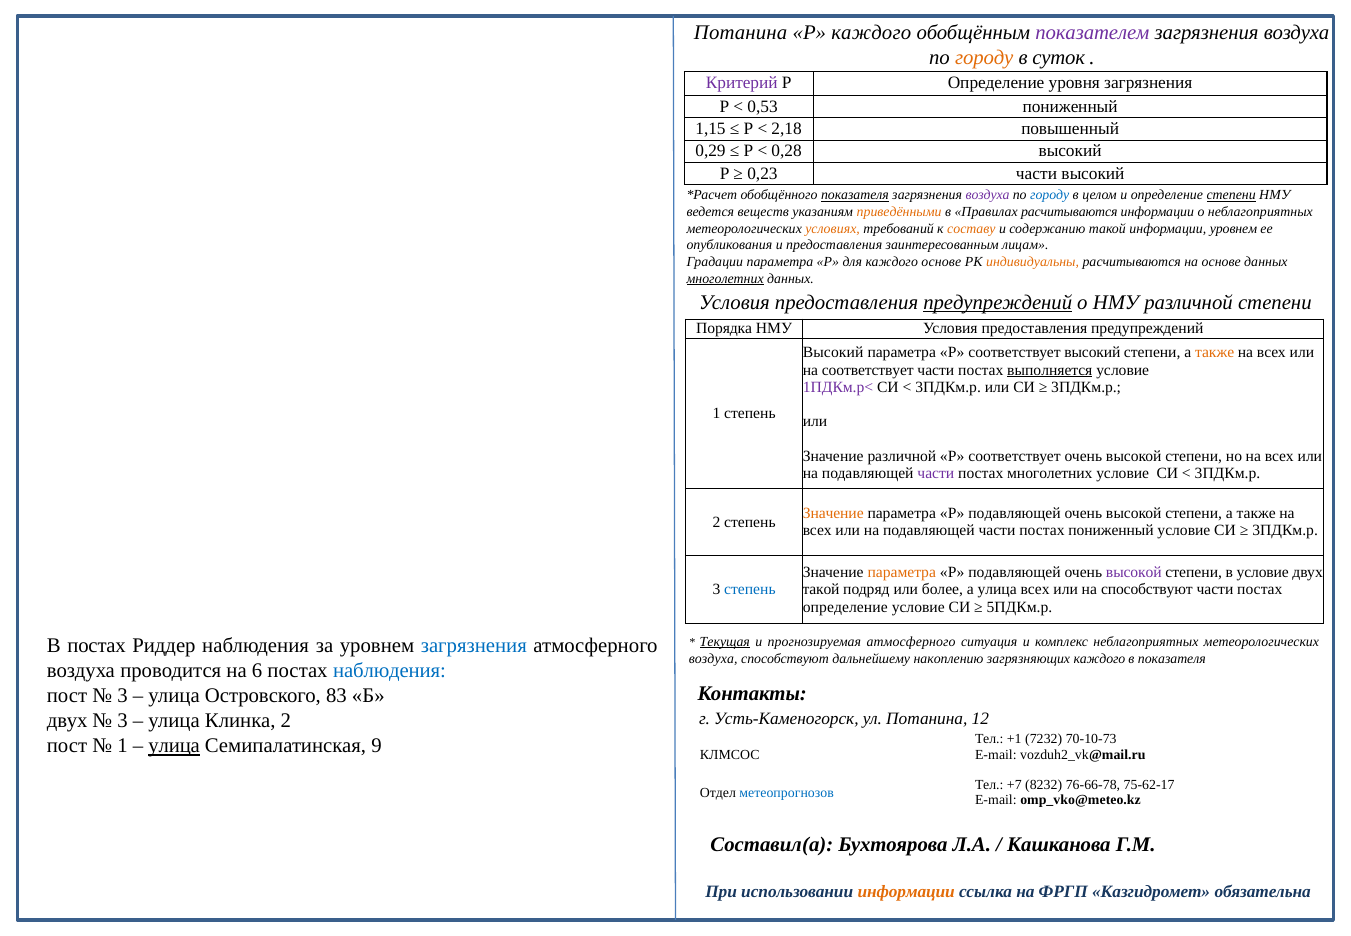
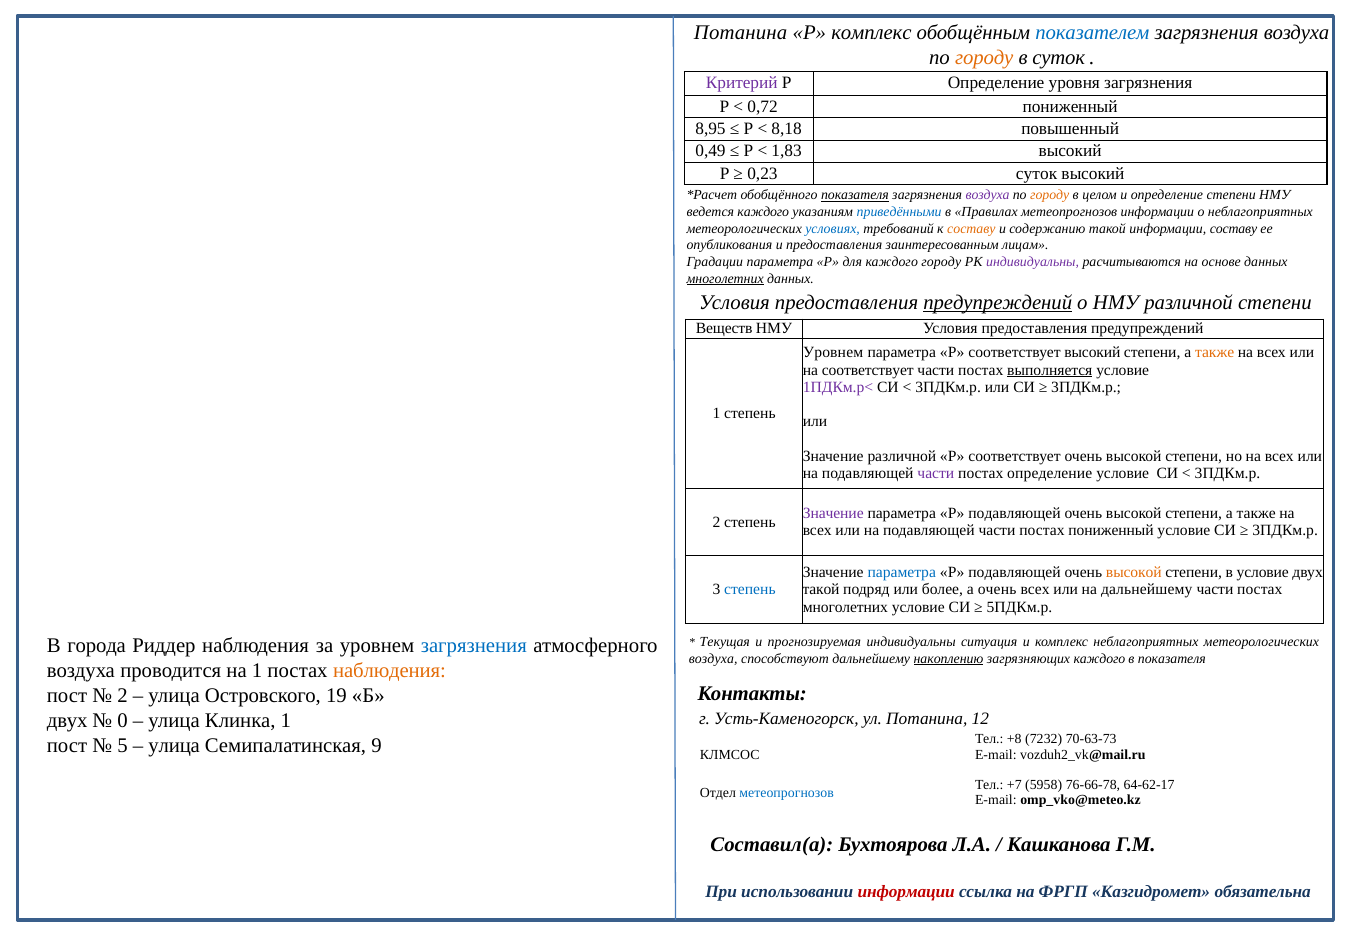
Р каждого: каждого -> комплекс (871, 33)
показателем colour: purple -> blue (1092, 33)
0,53: 0,53 -> 0,72 (763, 106)
1,15: 1,15 -> 8,95 (711, 129)
2,18: 2,18 -> 8,18 (787, 129)
0,29: 0,29 -> 0,49 (711, 151)
0,28: 0,28 -> 1,83 (787, 151)
0,23 части: части -> суток (1036, 173)
городу colour: blue -> orange (1050, 195)
степени underline: present -> none (1231, 195)
ведется веществ: веществ -> каждого (763, 212)
приведёнными colour: orange -> blue (899, 212)
Правилах расчитываются: расчитываются -> метеопрогнозов (1069, 212)
условиях colour: orange -> blue (833, 228)
информации уровнем: уровнем -> составу (1233, 228)
каждого основе: основе -> городу (941, 262)
индивидуальны colour: orange -> purple (1033, 262)
Порядка: Порядка -> Веществ (724, 328)
Высокий: Высокий -> Уровнем (833, 352)
постах многолетних: многолетних -> определение (1050, 473)
Значение colour: orange -> purple (833, 513)
параметра colour: orange -> blue (902, 572)
высокой colour: purple -> orange (1134, 572)
а улица: улица -> очень (997, 589)
на способствуют: способствуют -> дальнейшему (1147, 589)
определение: определение -> многолетних (845, 607)
В постах: постах -> города (97, 646)
Текущая underline: present -> none (725, 641)
прогнозируемая атмосферного: атмосферного -> индивидуальны (911, 641)
накоплению underline: none -> present (948, 658)
на 6: 6 -> 1 (257, 671)
наблюдения colour: blue -> orange (390, 671)
3: 3 -> 2 (123, 696)
83: 83 -> 19 (336, 696)
3: 3 -> 0 (123, 720)
Клинка 2: 2 -> 1 (286, 720)
+1: +1 -> +8 (1014, 739)
70-10-73: 70-10-73 -> 70-63-73 (1091, 739)
1: 1 -> 5 (123, 745)
улица underline: present -> none (174, 745)
8232: 8232 -> 5958 (1044, 784)
75-62-17: 75-62-17 -> 64-62-17 (1149, 784)
информации colour: orange -> red (906, 891)
